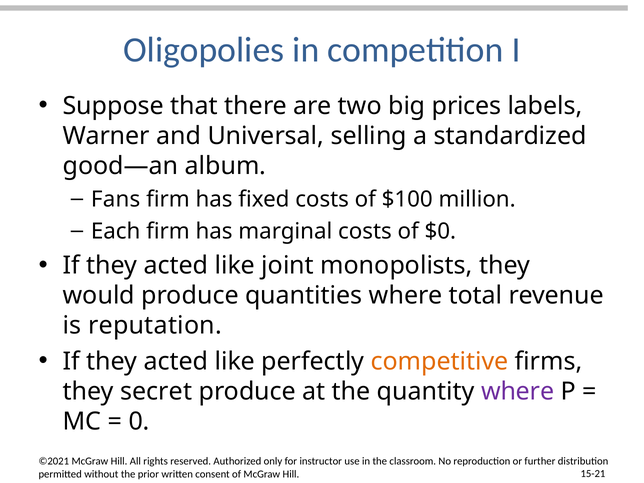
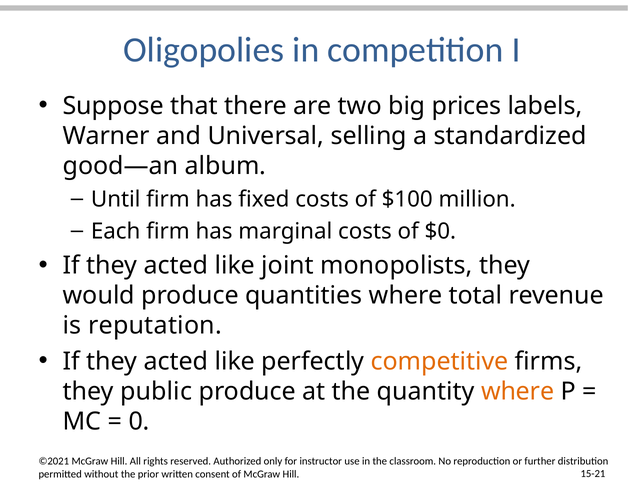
Fans: Fans -> Until (116, 199)
secret: secret -> public (156, 392)
where colour: purple -> orange (518, 392)
